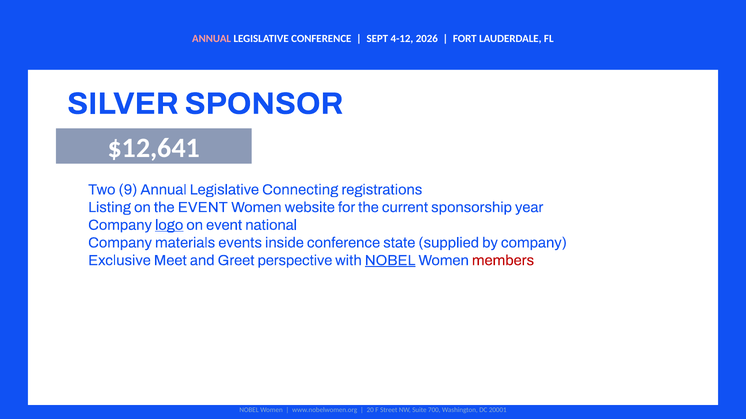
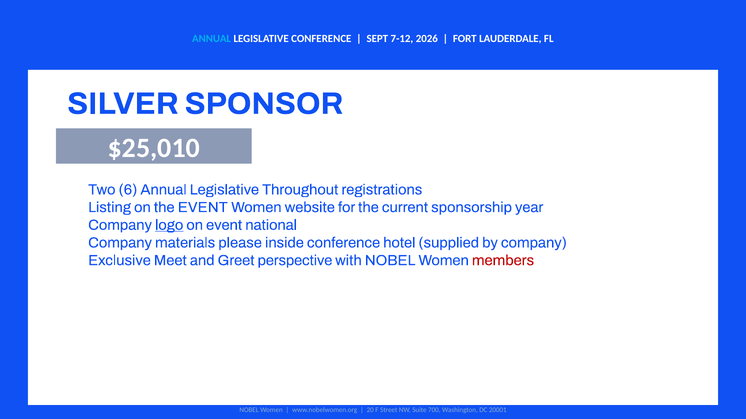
ANNUAL colour: pink -> light blue (212, 39)
4-12: 4-12 -> 7-12 (402, 39)
$12,641: $12,641 -> $25,010 (154, 148)
9: 9 -> 6 (128, 190)
Connecting: Connecting -> Throughout (300, 190)
events: events -> please (240, 243)
state: state -> hotel (399, 243)
NOBEL underline: present -> none (390, 261)
